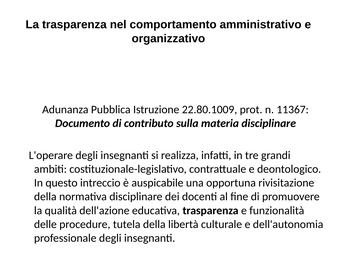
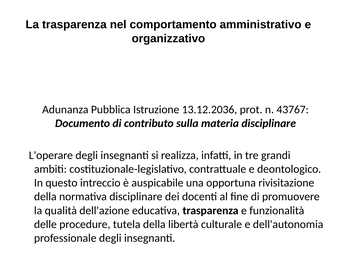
22.80.1009: 22.80.1009 -> 13.12.2036 (210, 110)
11367: 11367 -> 43767 (293, 110)
